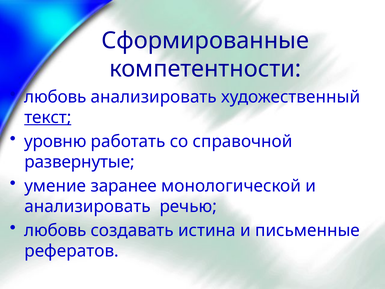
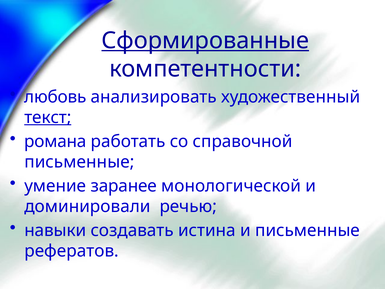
Сформированные underline: none -> present (205, 40)
уровню: уровню -> романа (55, 141)
развернутые: развернутые -> письменные (79, 162)
анализировать: анализировать -> доминировали (87, 206)
любовь: любовь -> навыки (55, 230)
